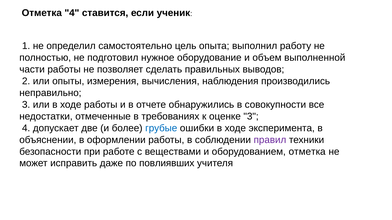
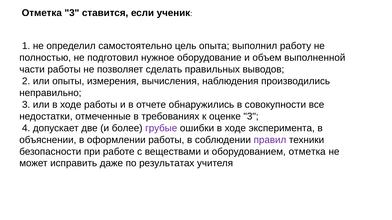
Отметка 4: 4 -> 3 (72, 13)
грубые colour: blue -> purple (161, 128)
повлиявших: повлиявших -> результатах (167, 164)
